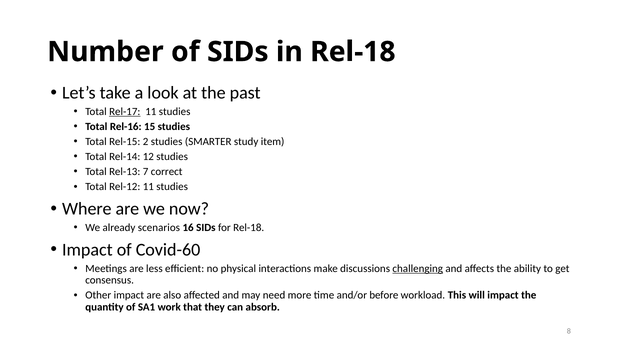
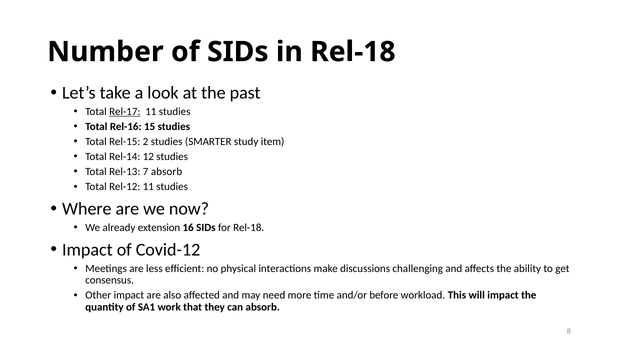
7 correct: correct -> absorb (167, 172)
scenarios: scenarios -> extension (159, 228)
Covid-60: Covid-60 -> Covid-12 (168, 250)
challenging underline: present -> none (418, 269)
